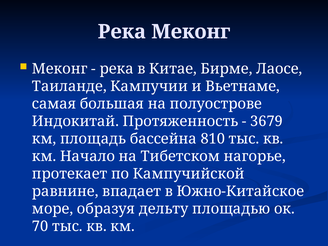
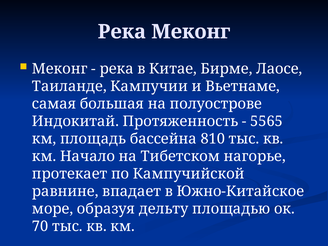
3679: 3679 -> 5565 (267, 121)
